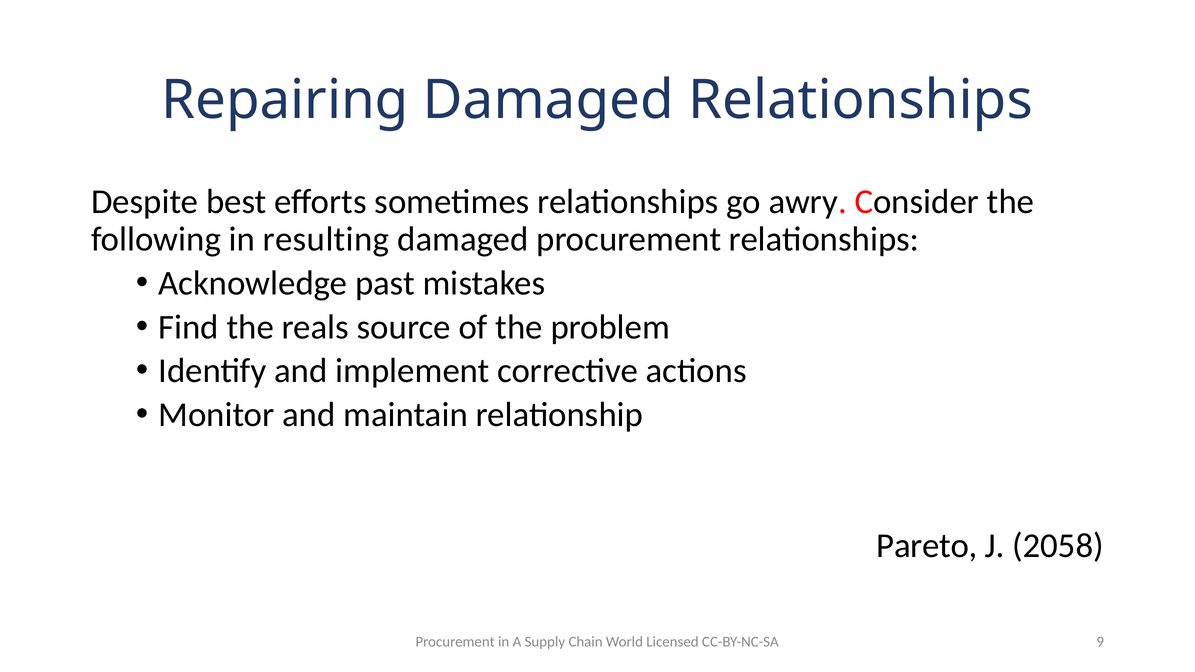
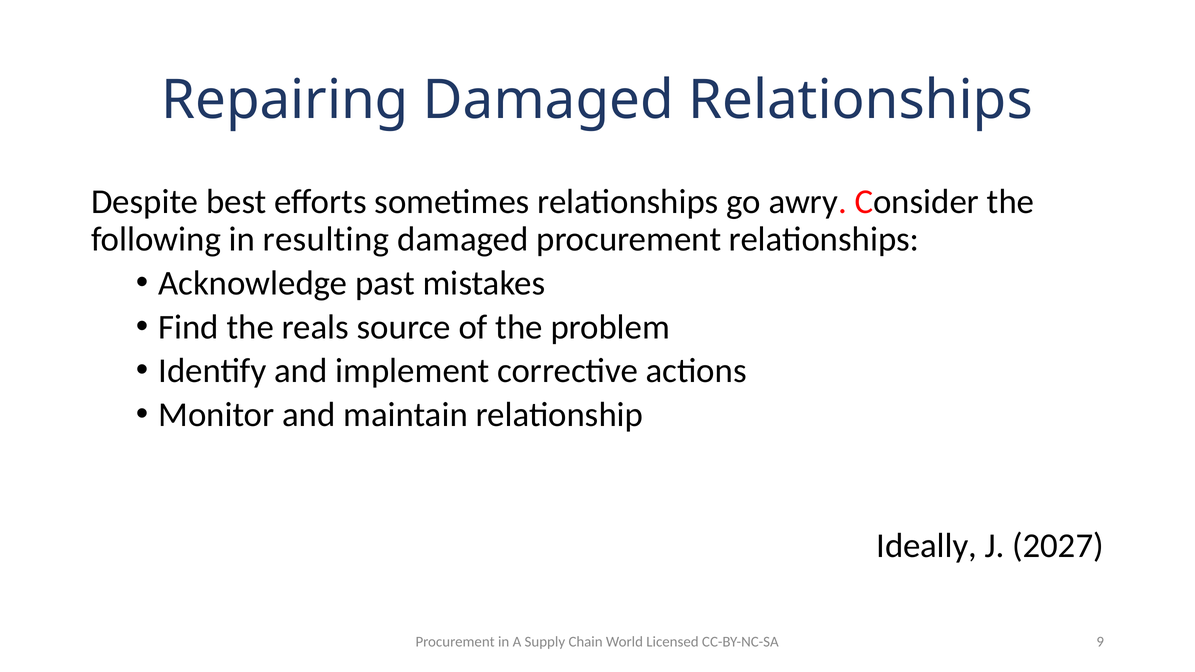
Pareto: Pareto -> Ideally (927, 546)
2058: 2058 -> 2027 (1058, 546)
